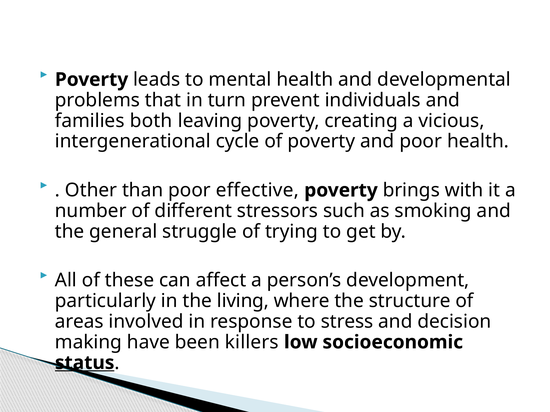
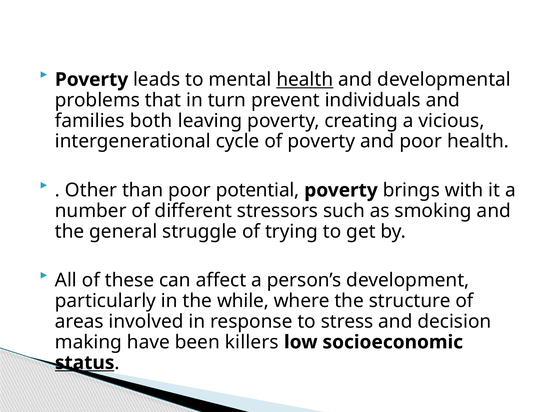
health underline: none -> present (305, 80)
effective: effective -> potential (258, 190)
living: living -> while (243, 301)
